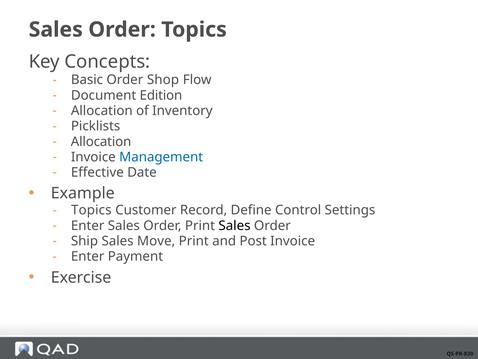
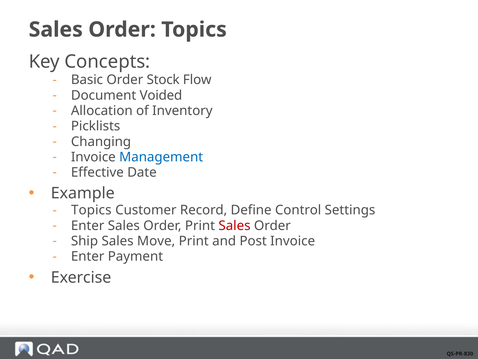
Shop: Shop -> Stock (163, 80)
Edition: Edition -> Voided (161, 95)
Allocation: Allocation -> Changing (101, 141)
Sales colour: black -> red (234, 225)
